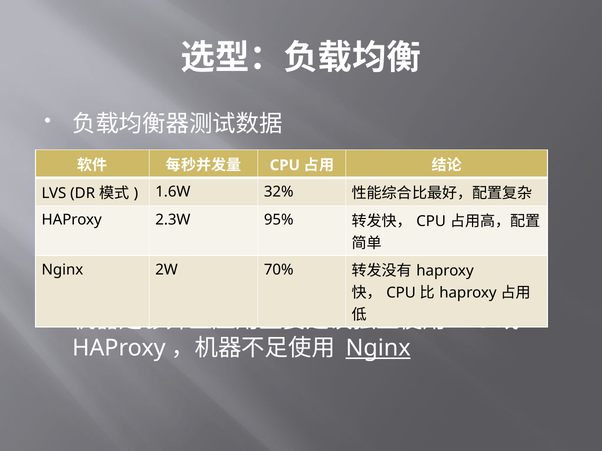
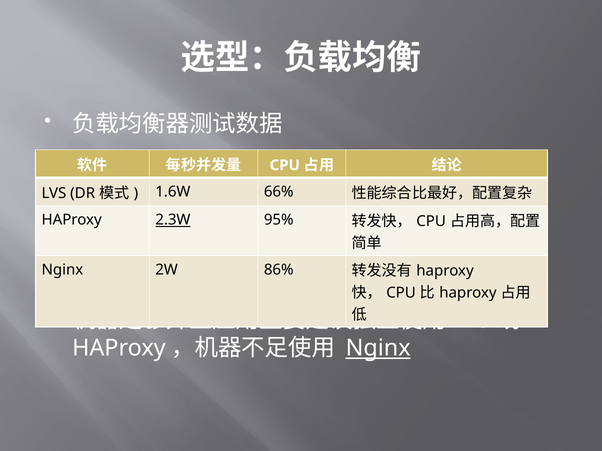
32%: 32% -> 66% (279, 192)
2.3W underline: none -> present (173, 220)
70%: 70% -> 86% (279, 270)
